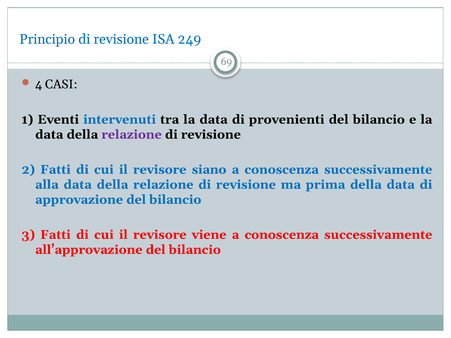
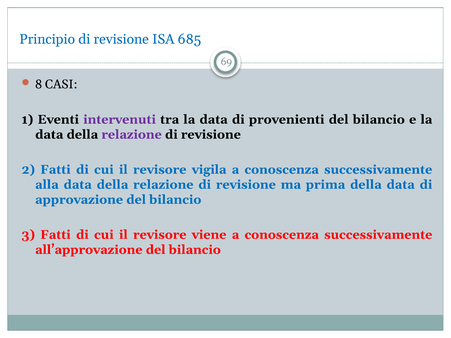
249: 249 -> 685 (189, 39)
4: 4 -> 8 (39, 84)
intervenuti colour: blue -> purple (120, 120)
siano: siano -> vigila (209, 170)
